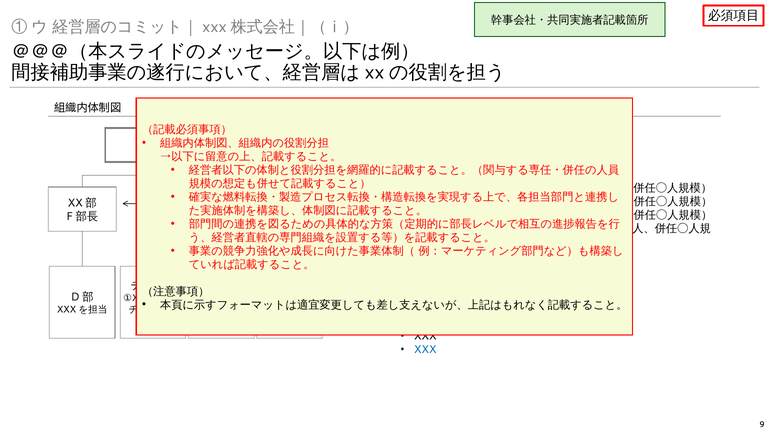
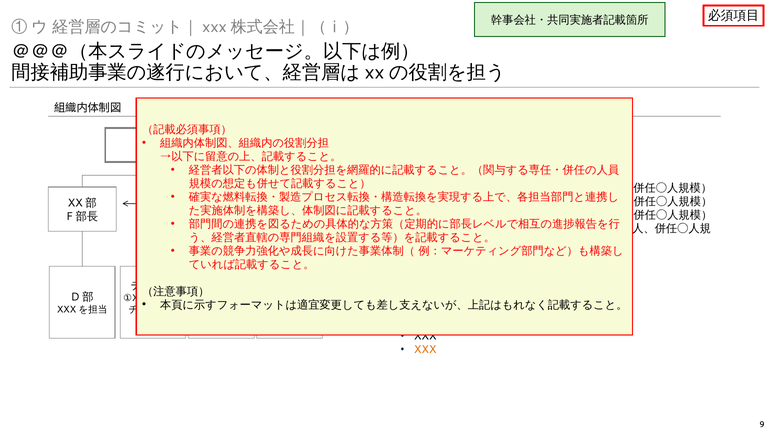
XXX colour: blue -> orange (425, 349)
